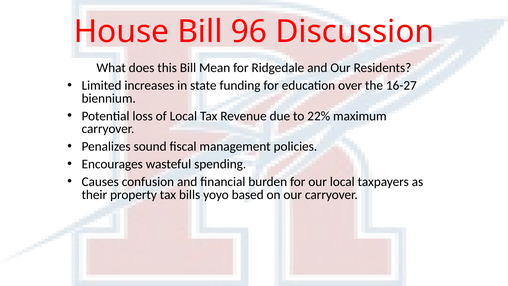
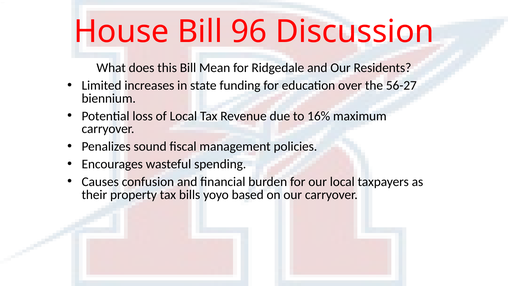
16-27: 16-27 -> 56-27 (401, 85)
22%: 22% -> 16% (319, 116)
